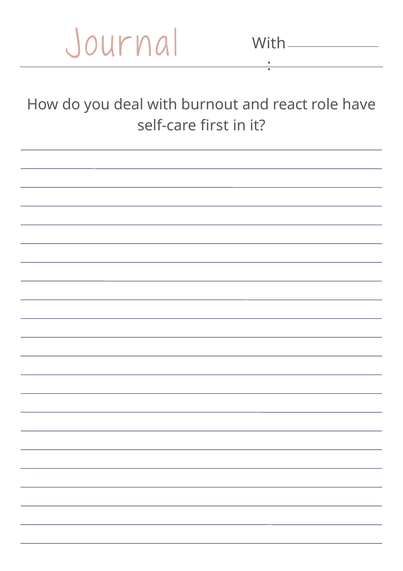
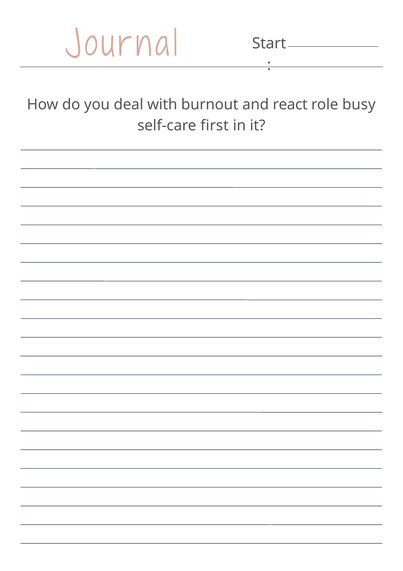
With: With -> Start (269, 44)
have: have -> busy (359, 105)
